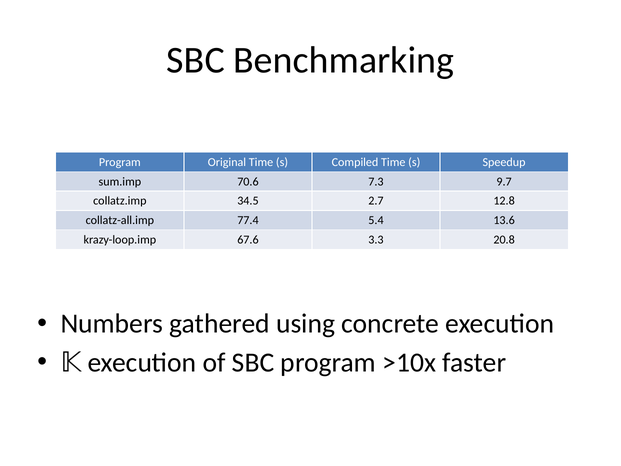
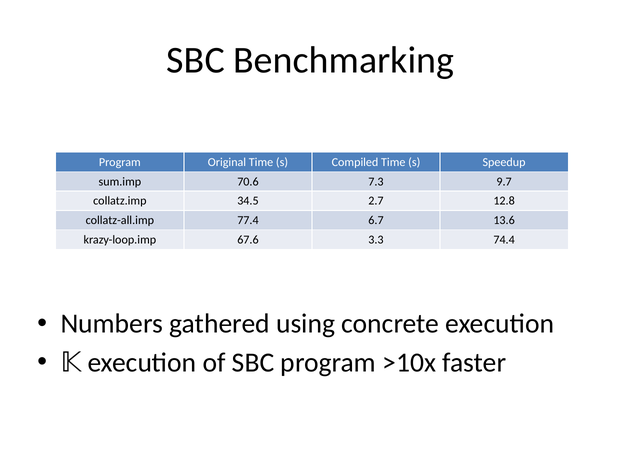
5.4: 5.4 -> 6.7 (376, 220)
20.8: 20.8 -> 74.4 (504, 240)
